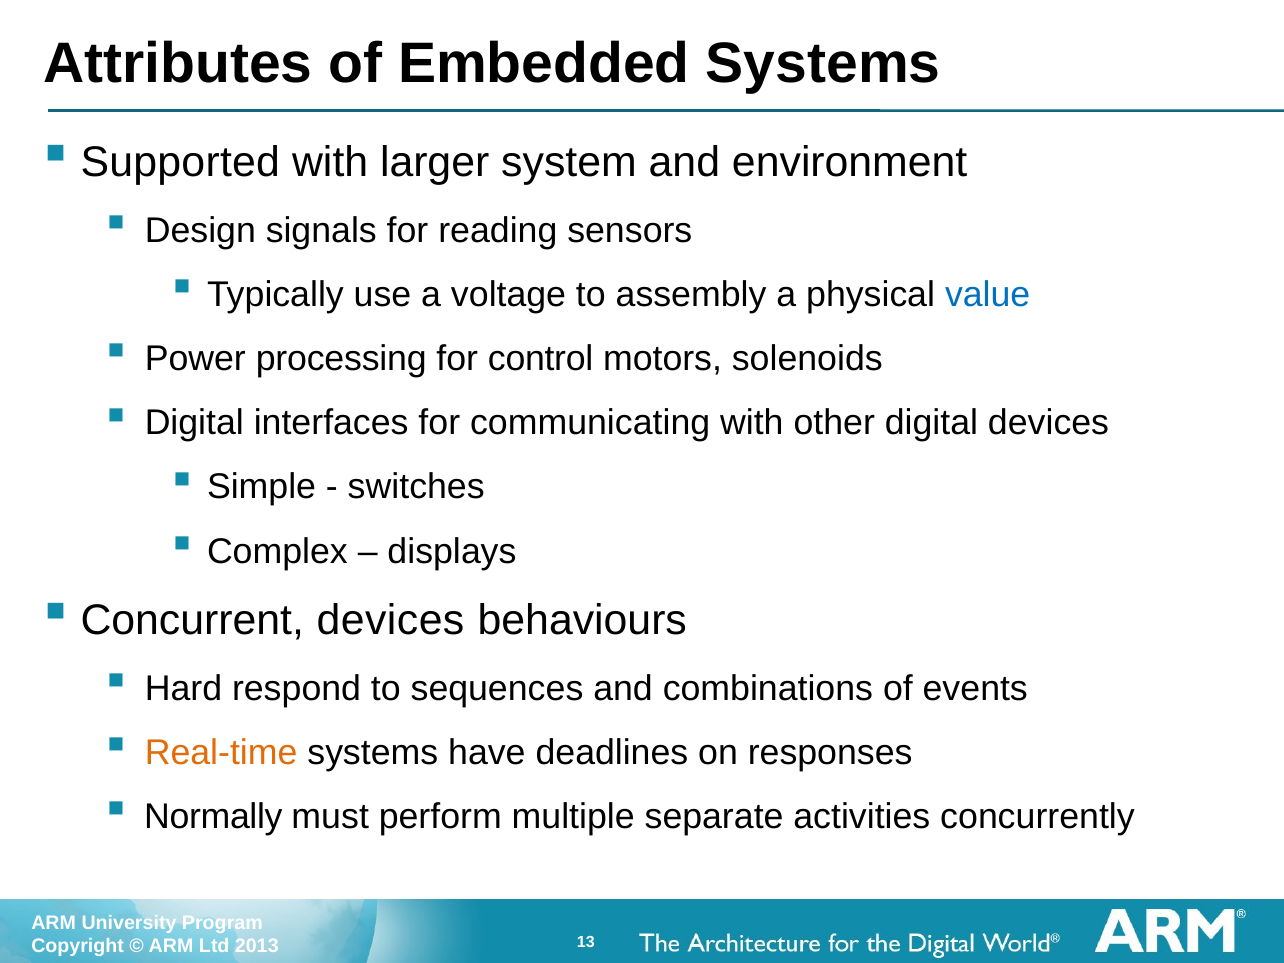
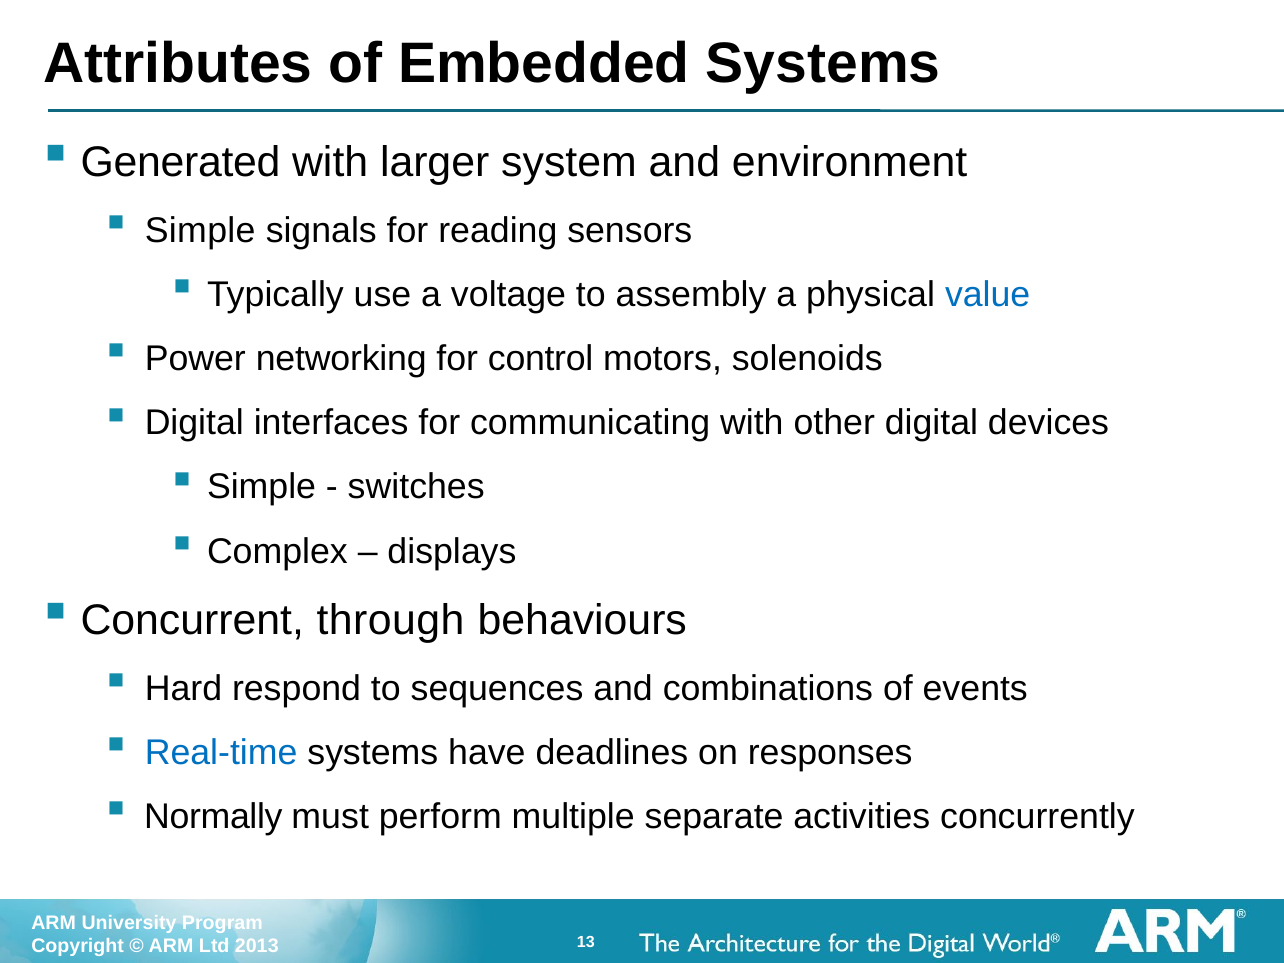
Supported: Supported -> Generated (181, 162)
Design: Design -> Simple (200, 230)
processing: processing -> networking (341, 359)
Concurrent devices: devices -> through (391, 620)
Real-time colour: orange -> blue (221, 753)
